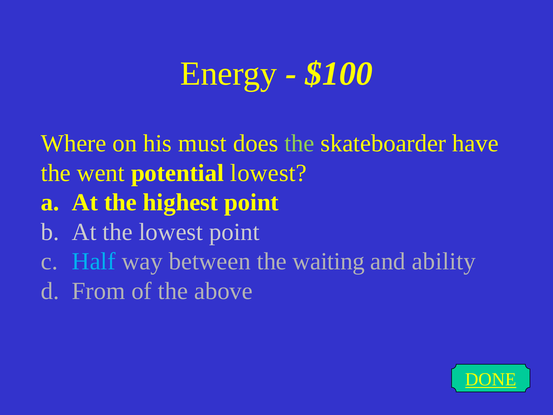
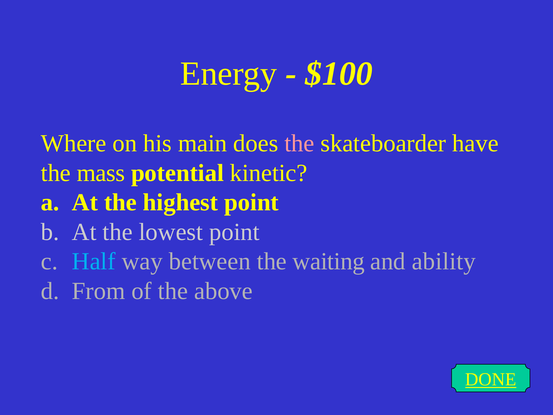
must: must -> main (203, 143)
the colour: light green -> pink (299, 143)
went: went -> mass (101, 173)
potential lowest: lowest -> kinetic (269, 173)
